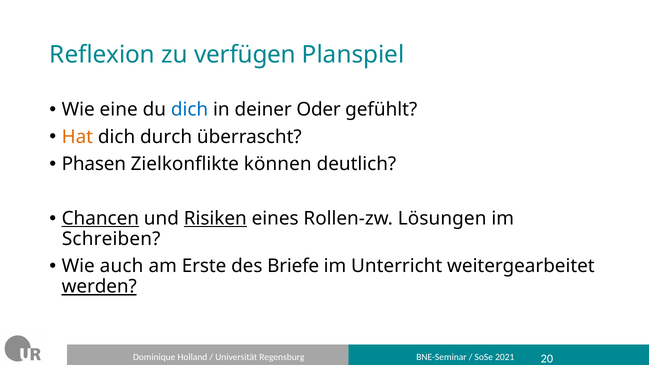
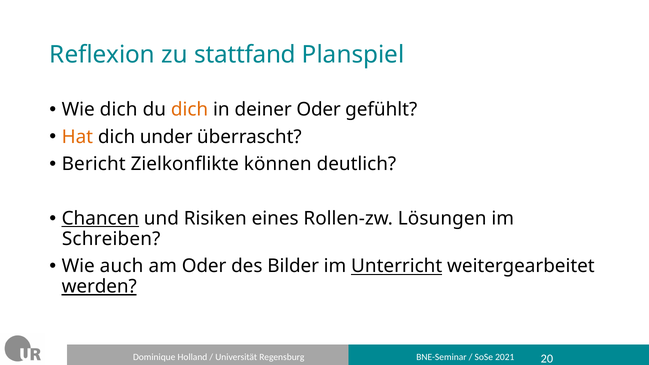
verfügen: verfügen -> stattfand (245, 55)
Wie eine: eine -> dich (119, 110)
dich colour: blue -> orange (190, 110)
durch: durch -> under (166, 137)
Phasen: Phasen -> Bericht (94, 164)
Risiken underline: present -> none (215, 219)
am Erste: Erste -> Oder (204, 266)
Briefe: Briefe -> Bilder (293, 266)
Unterricht underline: none -> present (397, 266)
